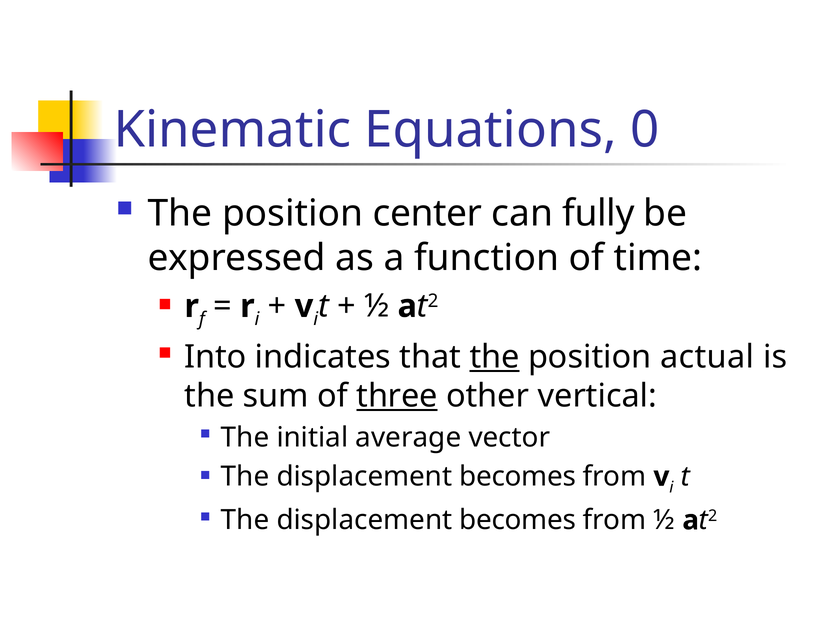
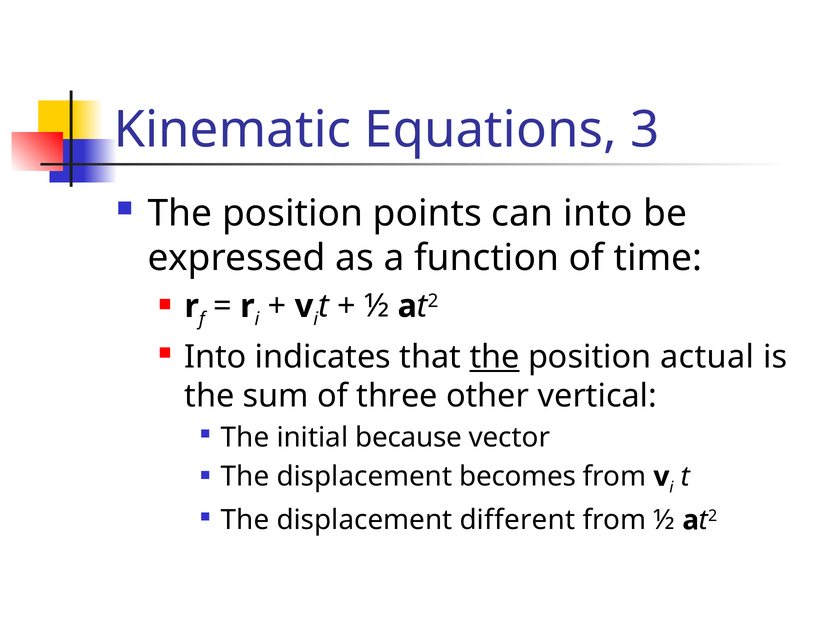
0: 0 -> 3 (645, 130)
center: center -> points (427, 214)
can fully: fully -> into (598, 214)
three underline: present -> none (397, 396)
average: average -> because (409, 438)
becomes: becomes -> different (517, 520)
